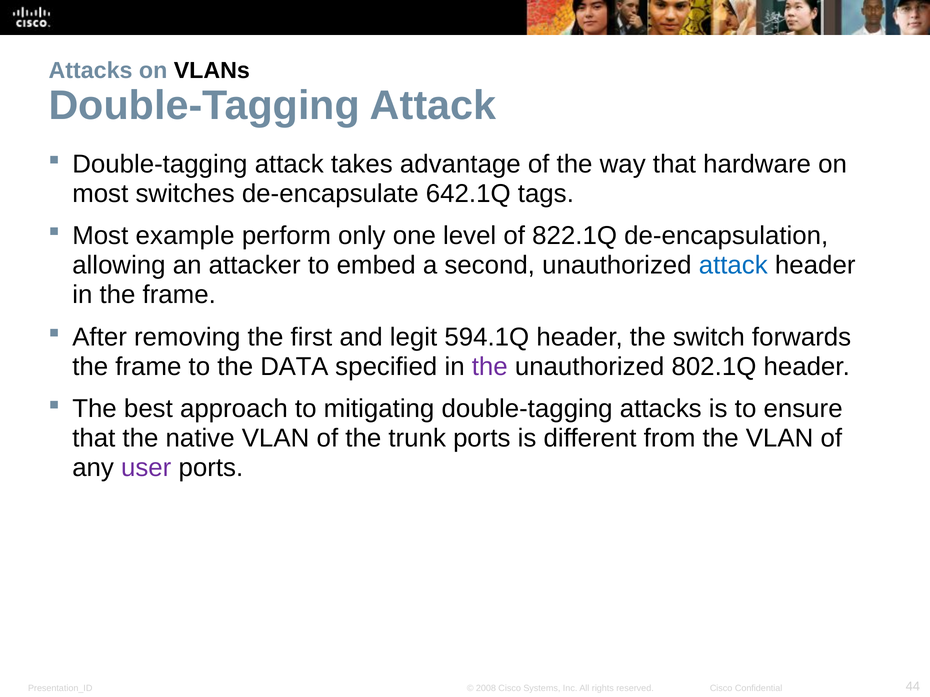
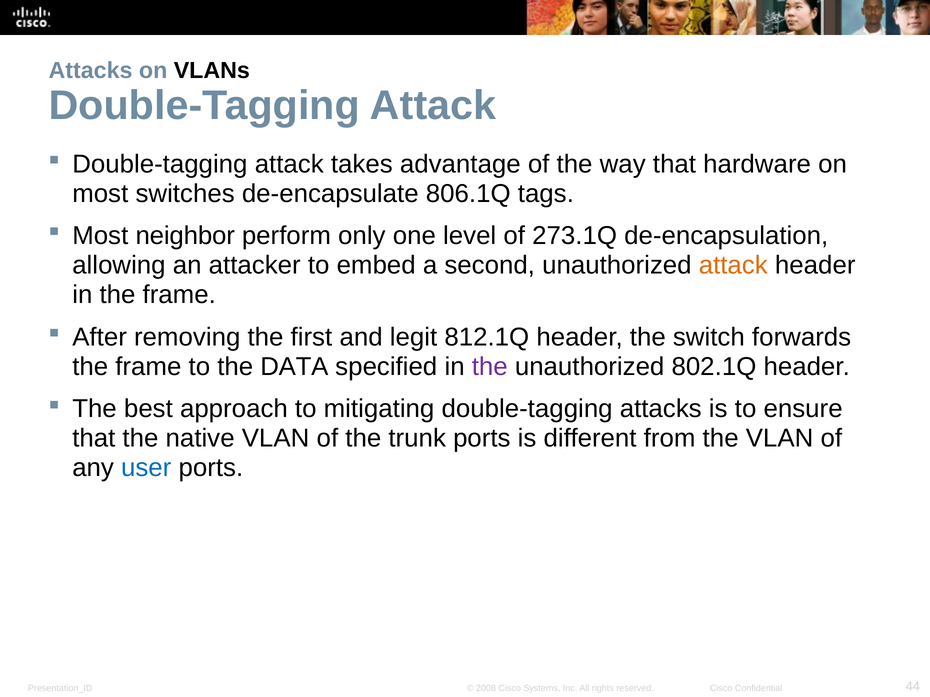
642.1Q: 642.1Q -> 806.1Q (468, 194)
example: example -> neighbor (185, 236)
822.1Q: 822.1Q -> 273.1Q (575, 236)
attack colour: blue -> orange (733, 265)
594.1Q: 594.1Q -> 812.1Q (487, 337)
user colour: purple -> blue (146, 468)
